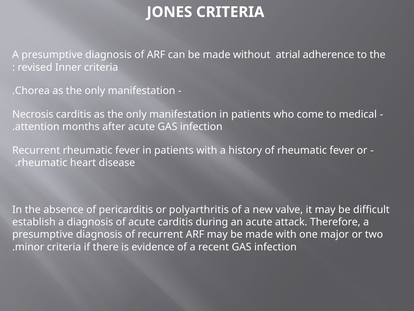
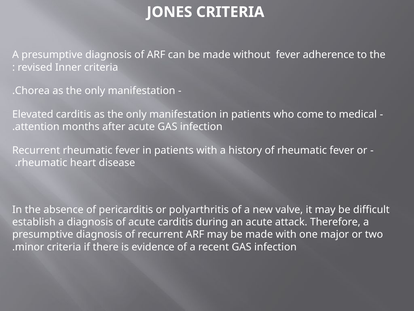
without atrial: atrial -> fever (288, 55)
Necrosis: Necrosis -> Elevated (33, 114)
